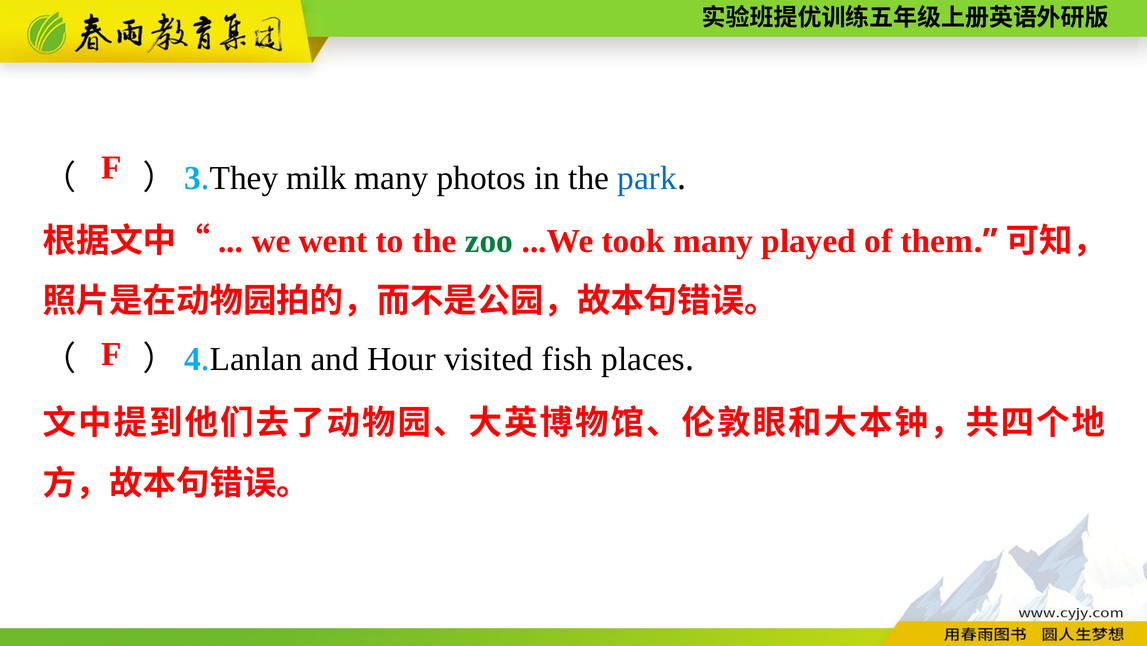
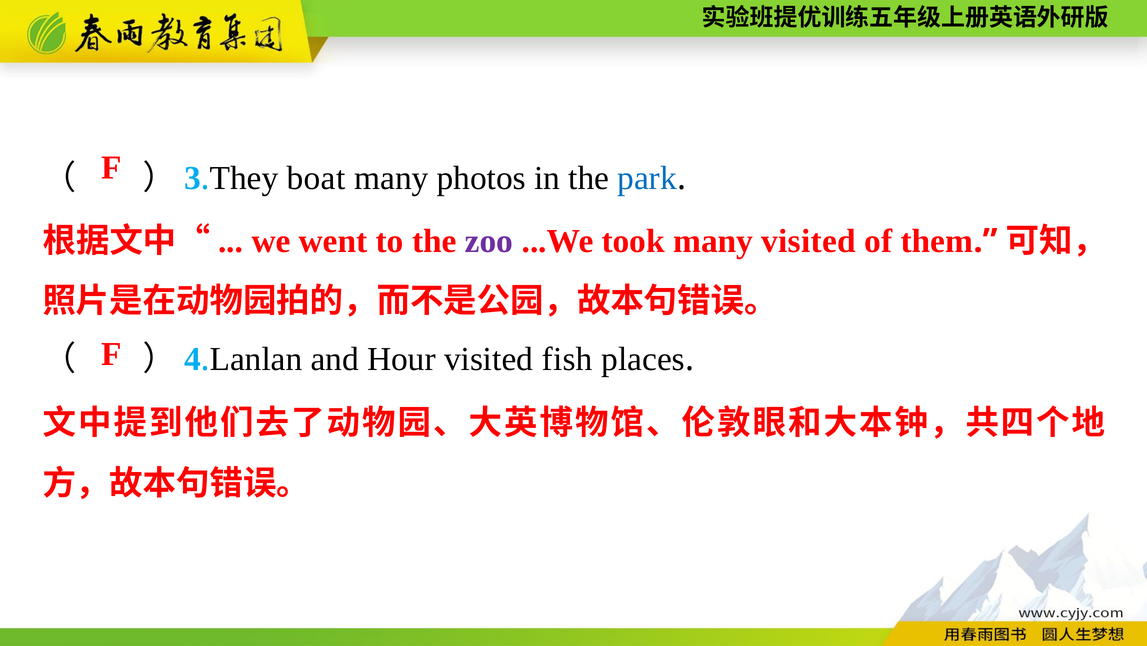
milk: milk -> boat (316, 178)
zoo colour: green -> purple (489, 241)
many played: played -> visited (809, 241)
